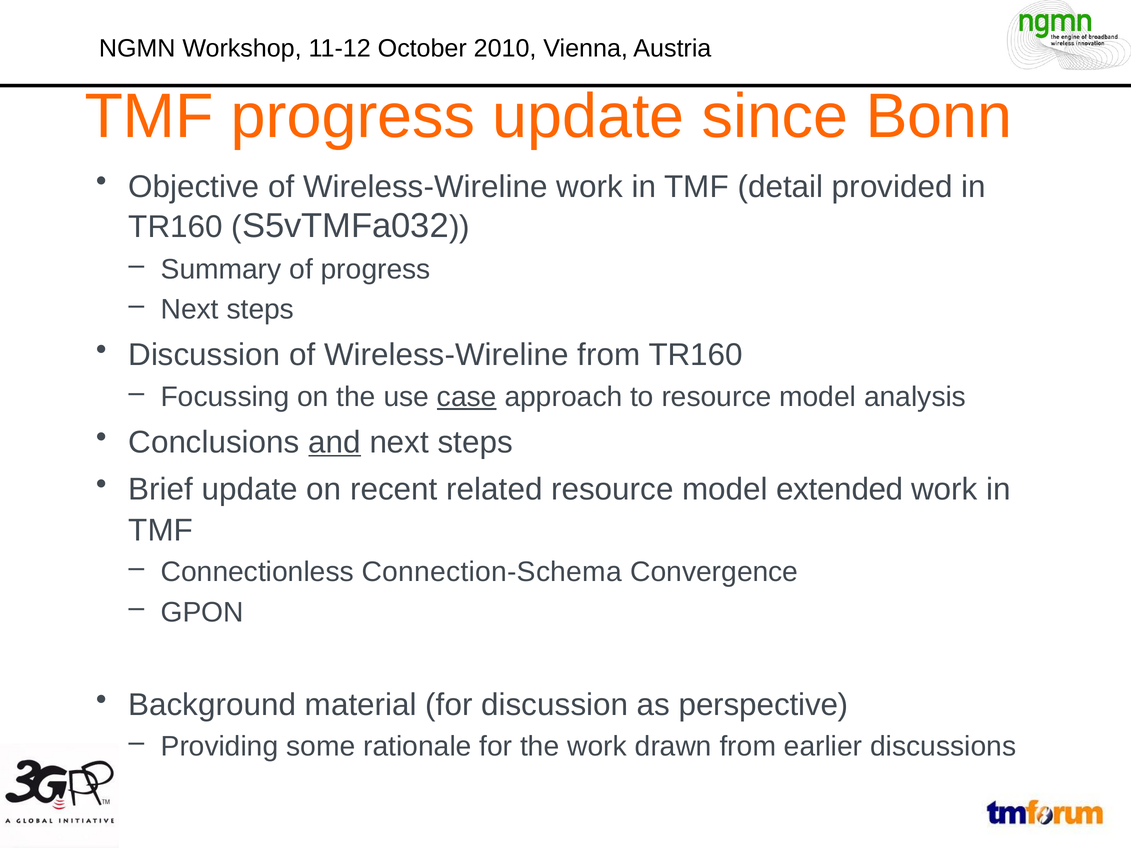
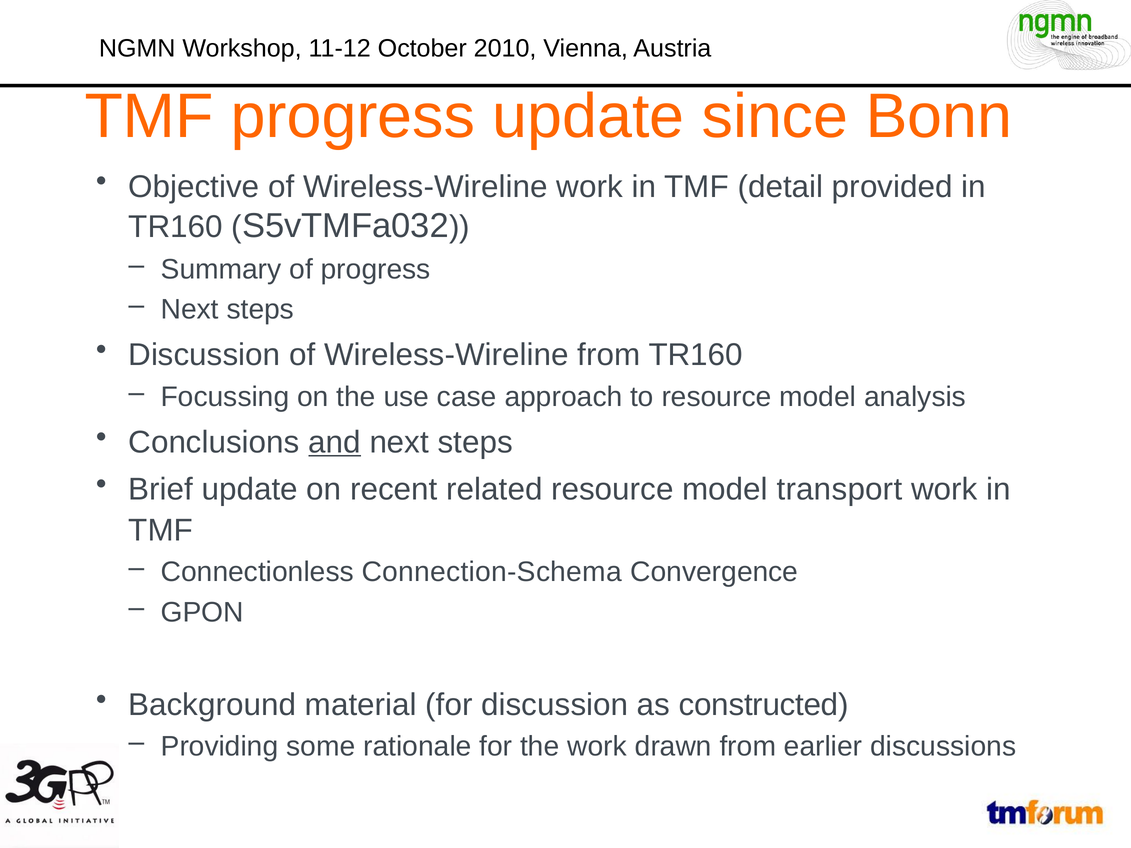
case underline: present -> none (467, 397)
extended: extended -> transport (840, 489)
perspective: perspective -> constructed (764, 705)
